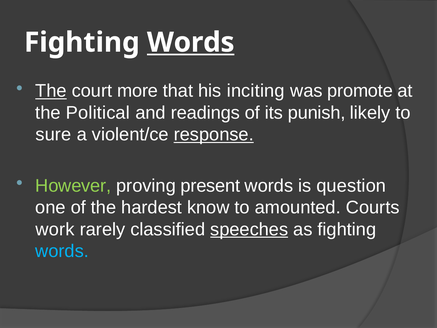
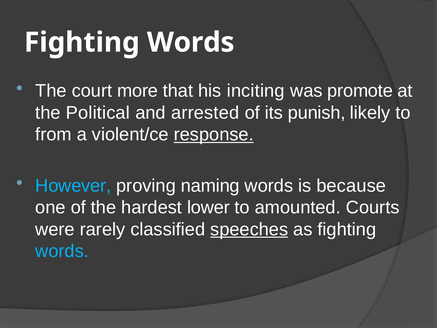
Words underline: present -> none (191, 42)
The underline: present -> none (51, 91)
readings: readings -> arrested (205, 113)
sure: sure -> from (53, 135)
However colour: light green -> light blue (73, 186)
present: present -> naming (210, 186)
question: question -> because (351, 186)
know: know -> lower (208, 207)
work: work -> were (55, 229)
